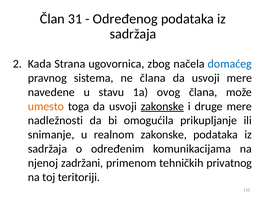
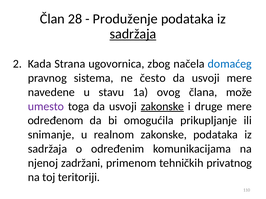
31: 31 -> 28 (75, 19)
Određenog: Određenog -> Produženje (125, 19)
sadržaja underline: none -> present (133, 34)
ne člana: člana -> često (153, 78)
umesto colour: orange -> purple (46, 107)
nadležnosti: nadležnosti -> određenom (56, 121)
